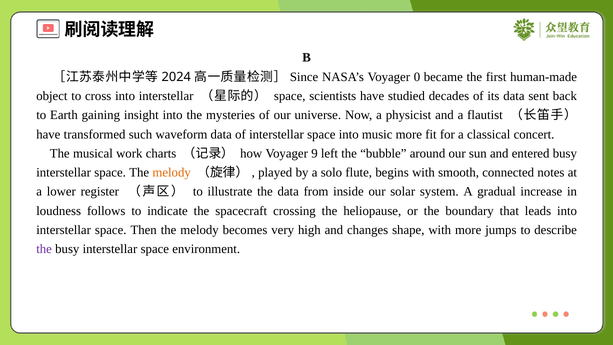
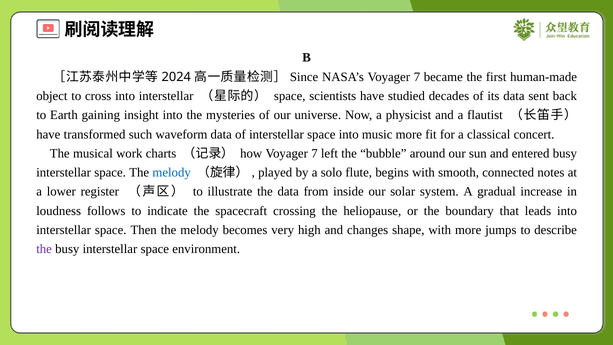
NASA’s Voyager 0: 0 -> 7 (417, 77)
how Voyager 9: 9 -> 7 (314, 153)
melody colour: orange -> blue (172, 173)
